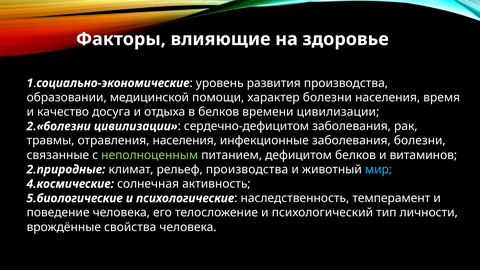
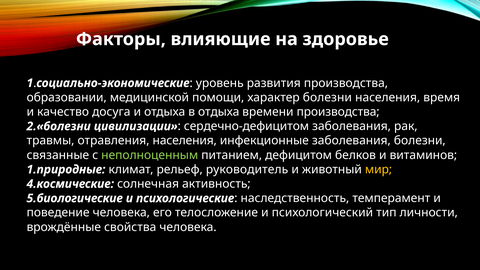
в белков: белков -> отдыха (219, 112)
времени цивилизации: цивилизации -> производства (338, 112)
2.природные: 2.природные -> 1.природные (66, 169)
рельеф производства: производства -> руководитель (247, 169)
мир colour: light blue -> yellow (379, 169)
